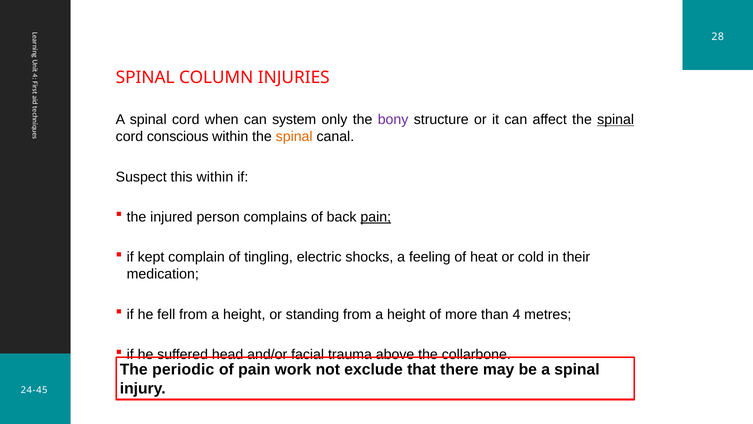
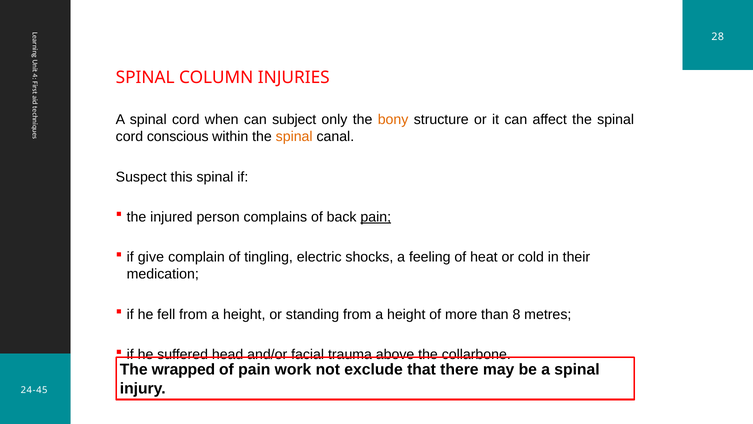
system: system -> subject (294, 120)
bony colour: purple -> orange (393, 120)
spinal underline: present -> none (616, 120)
this within: within -> spinal (215, 177)
kept: kept -> give (151, 257)
than 4: 4 -> 8 (516, 314)
periodic: periodic -> wrapped (183, 369)
